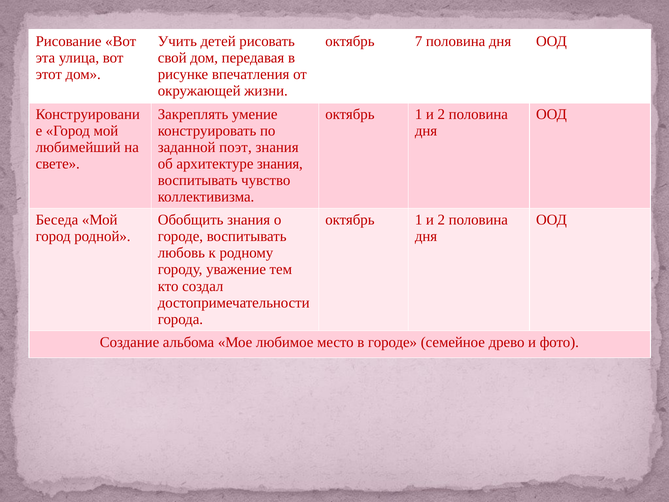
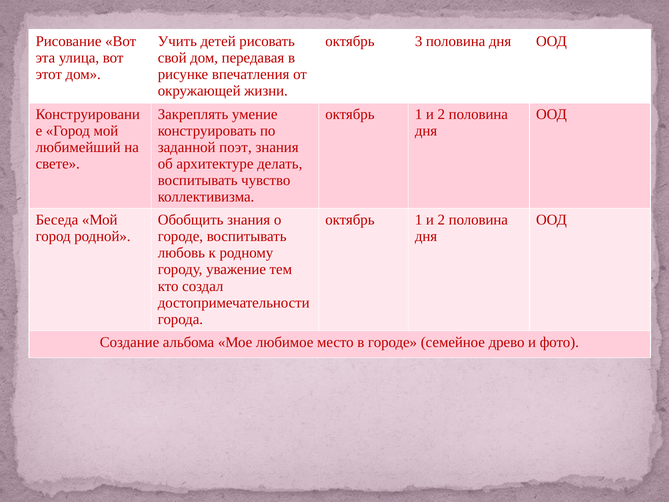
7: 7 -> 3 (419, 41)
архитектуре знания: знания -> делать (280, 164)
